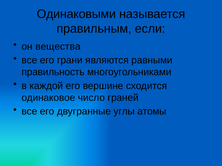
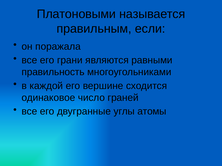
Одинаковыми: Одинаковыми -> Платоновыми (76, 14)
вещества: вещества -> поражала (58, 47)
